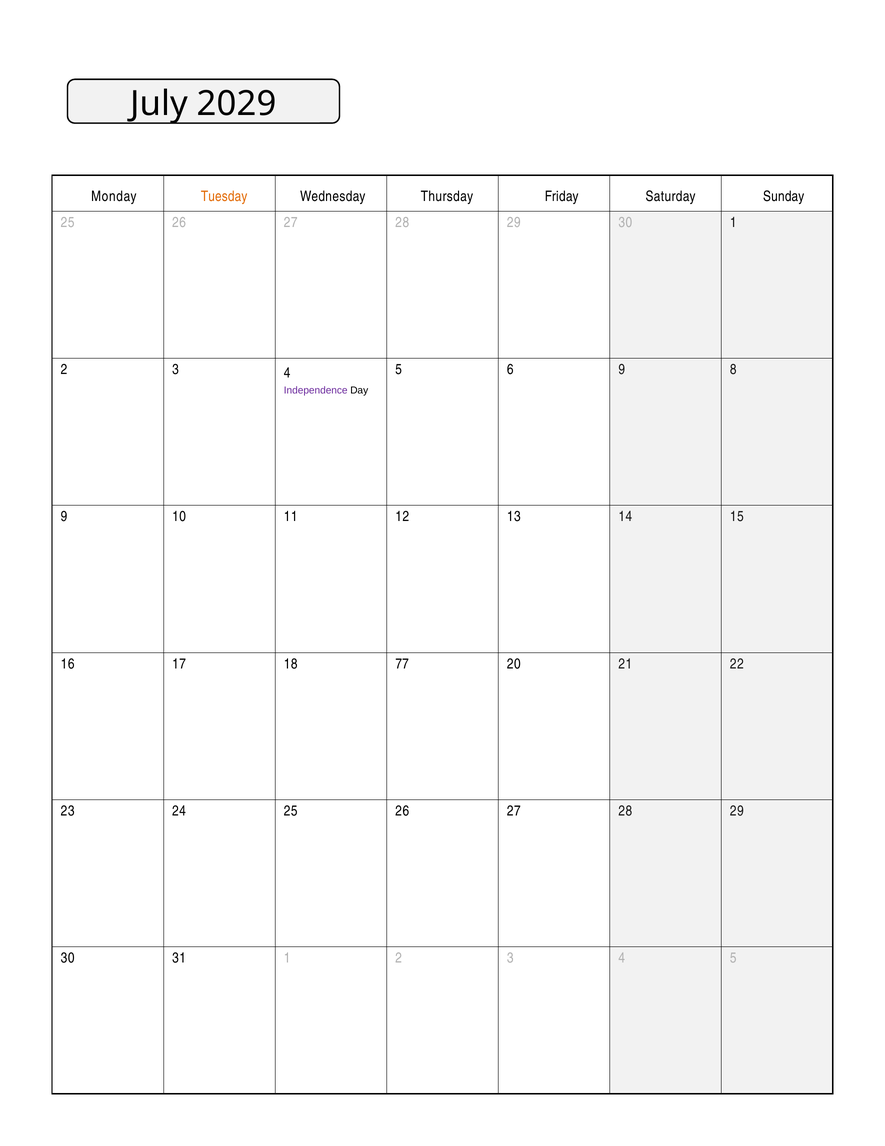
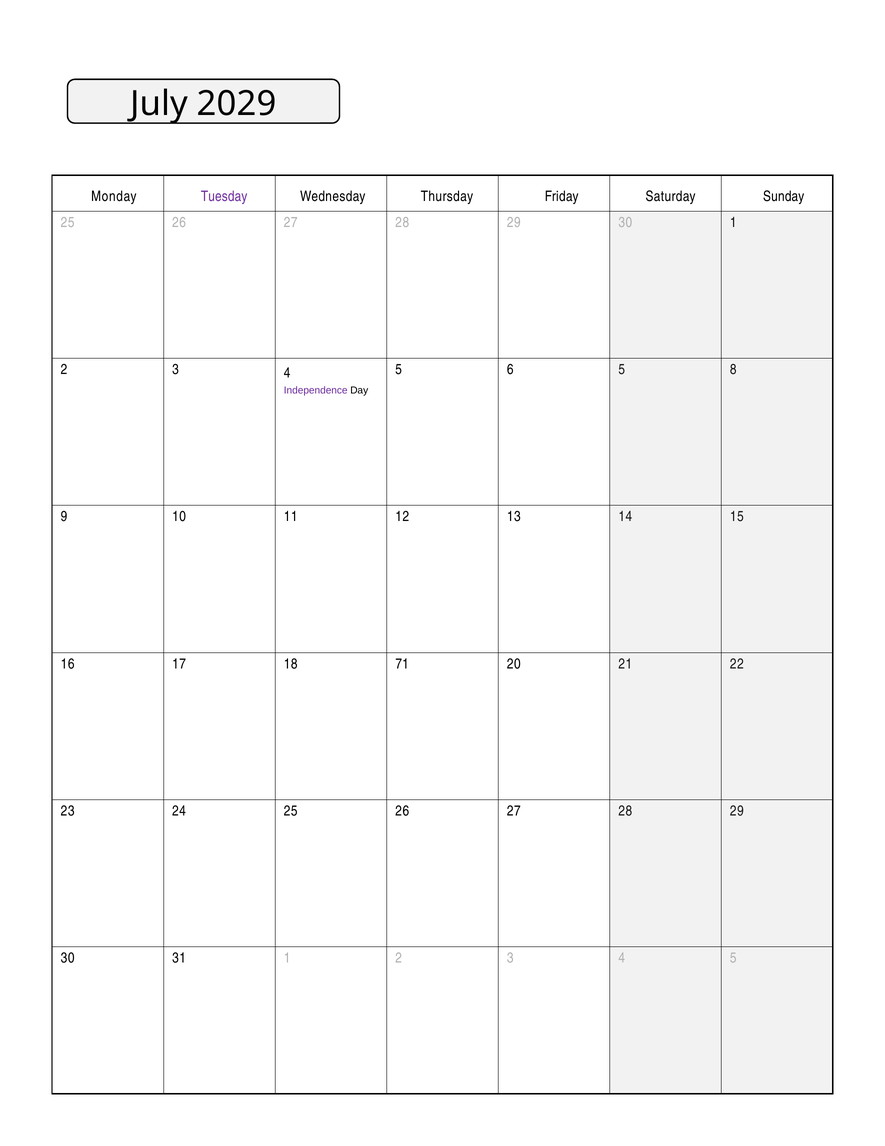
Tuesday colour: orange -> purple (224, 196)
6 9: 9 -> 5 (622, 369)
77: 77 -> 71 (402, 663)
